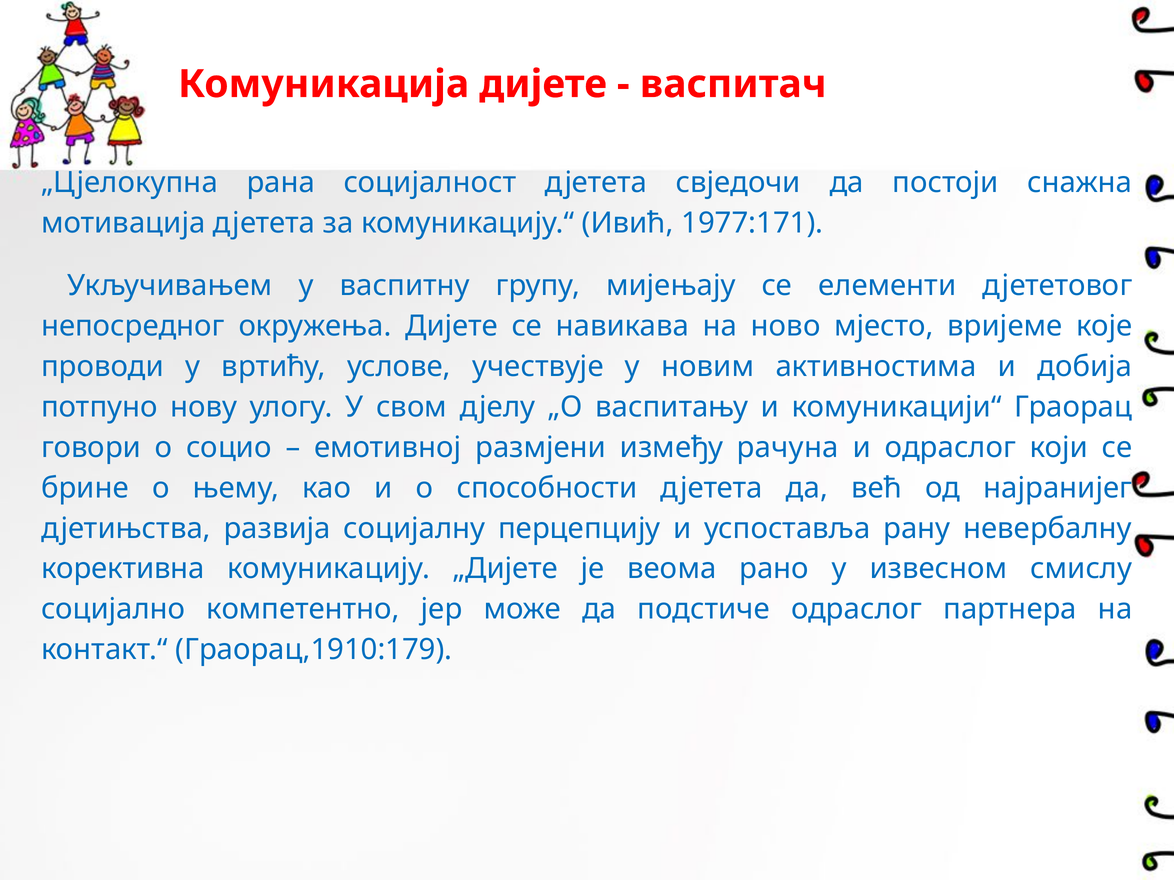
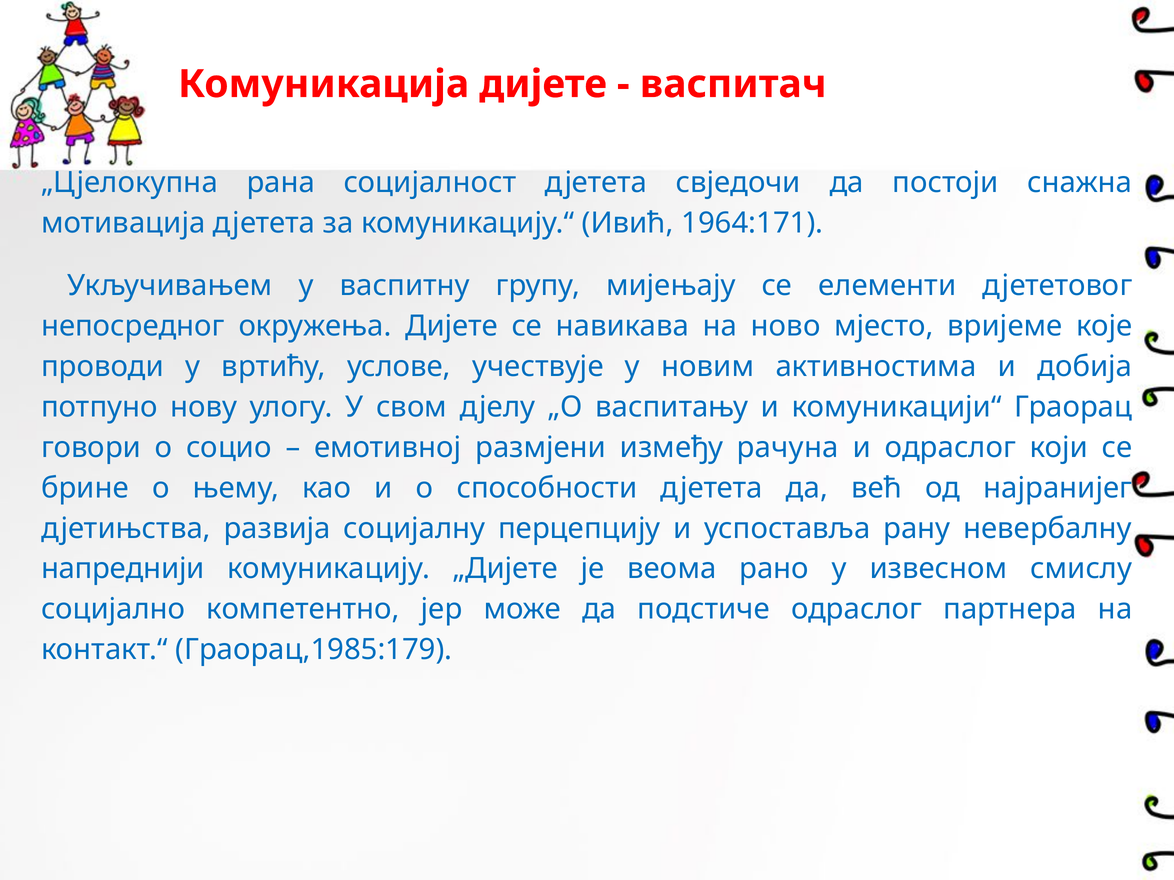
1977:171: 1977:171 -> 1964:171 (752, 223)
корективна: корективна -> напреднији (123, 569)
Граорац,1910:179: Граорац,1910:179 -> Граорац,1985:179 (314, 650)
